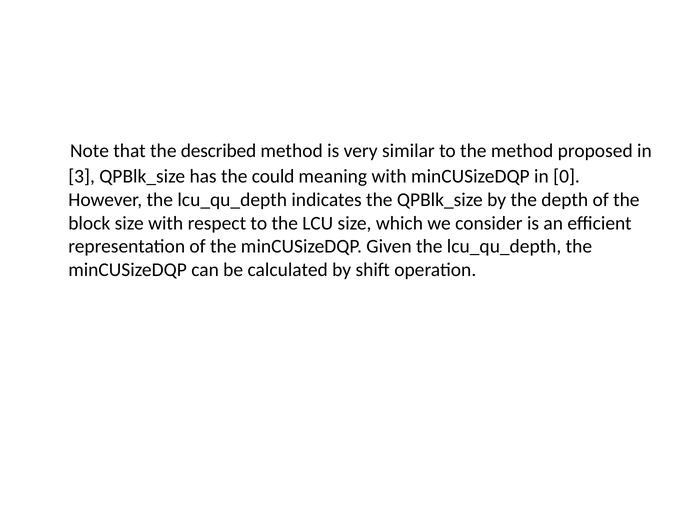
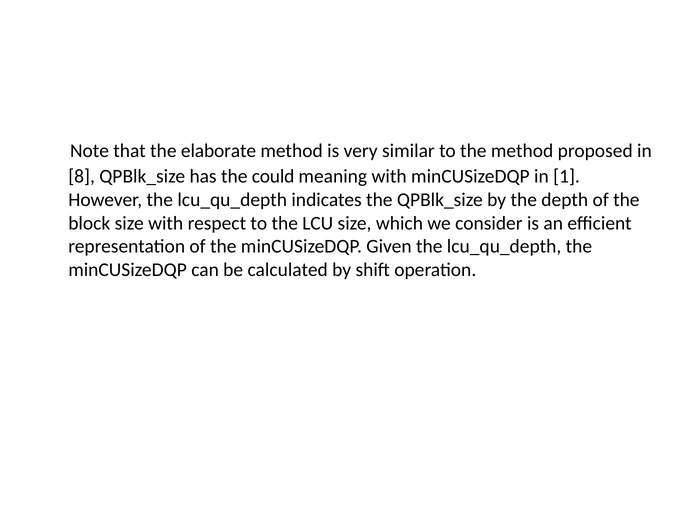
described: described -> elaborate (219, 151)
3: 3 -> 8 (82, 176)
0: 0 -> 1 (567, 176)
